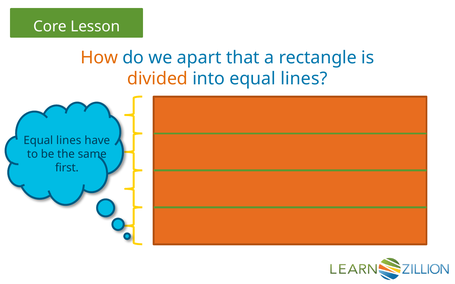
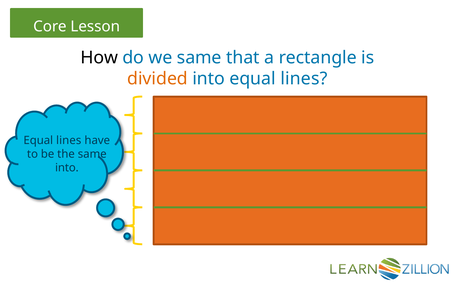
How colour: orange -> black (99, 58)
we apart: apart -> same (199, 58)
first: first -> into (67, 168)
